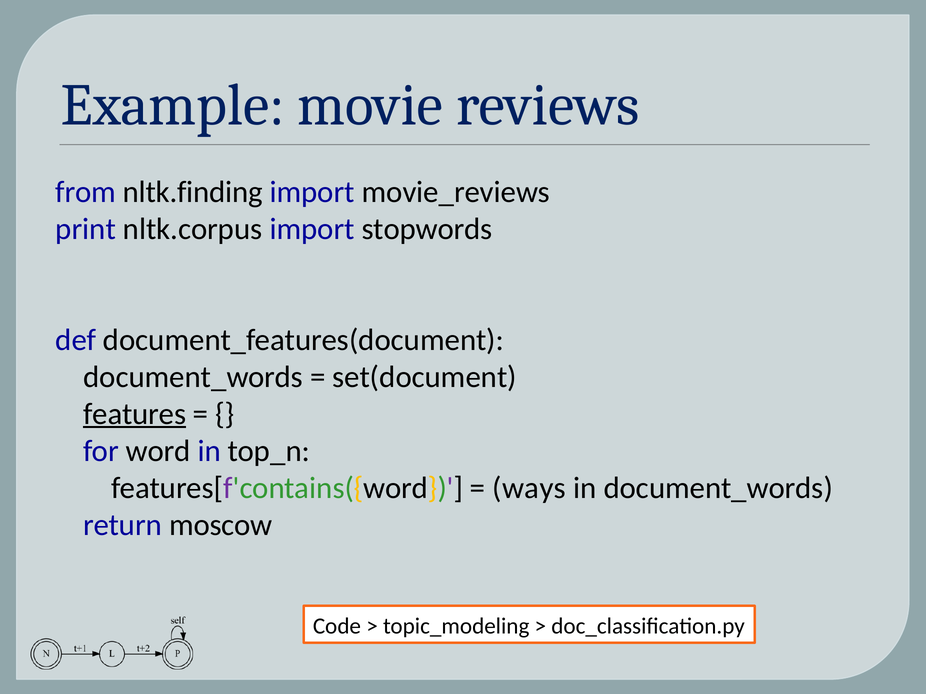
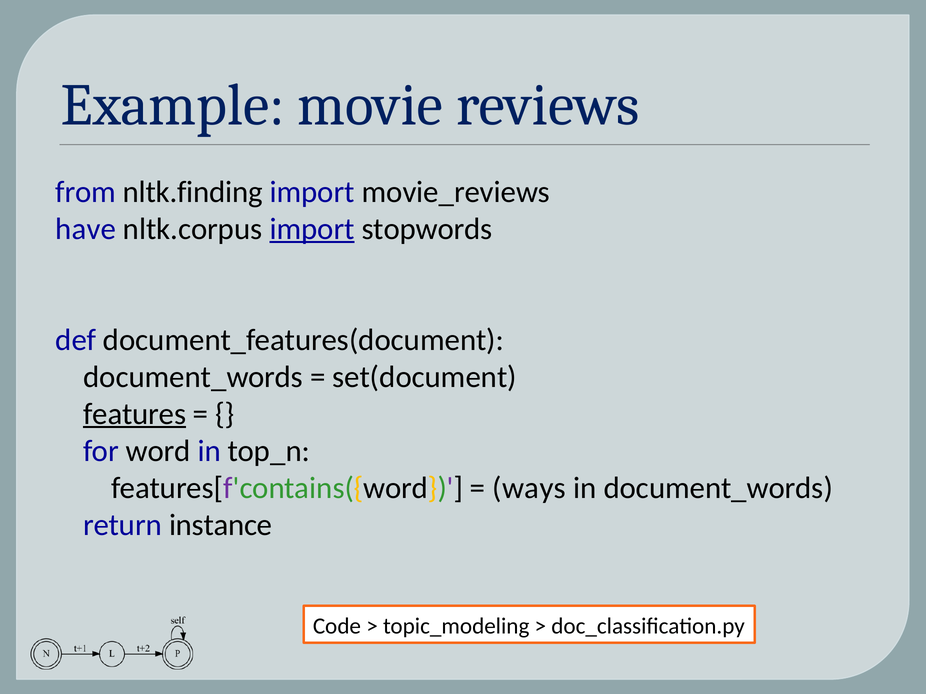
print: print -> have (86, 229)
import underline: none -> present (312, 229)
moscow: moscow -> instance (221, 525)
